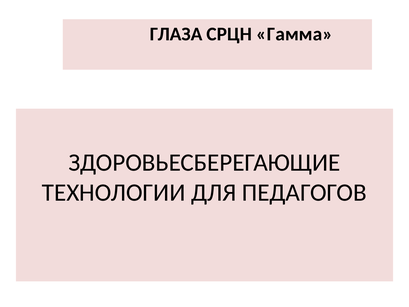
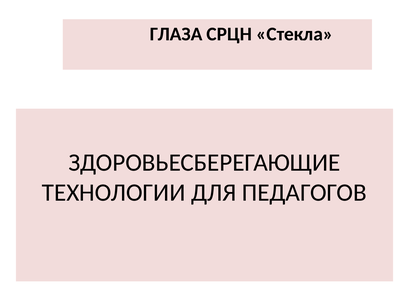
Гамма: Гамма -> Стекла (295, 34)
